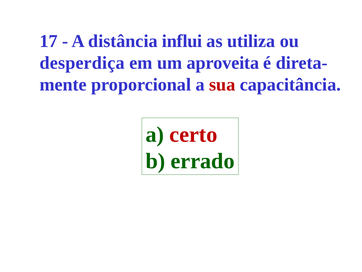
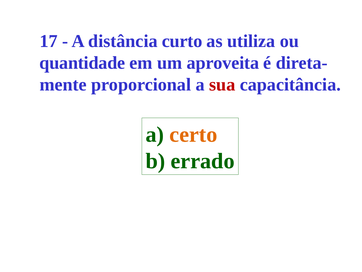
influi: influi -> curto (182, 41)
desperdiça: desperdiça -> quantidade (82, 63)
certo colour: red -> orange (193, 134)
